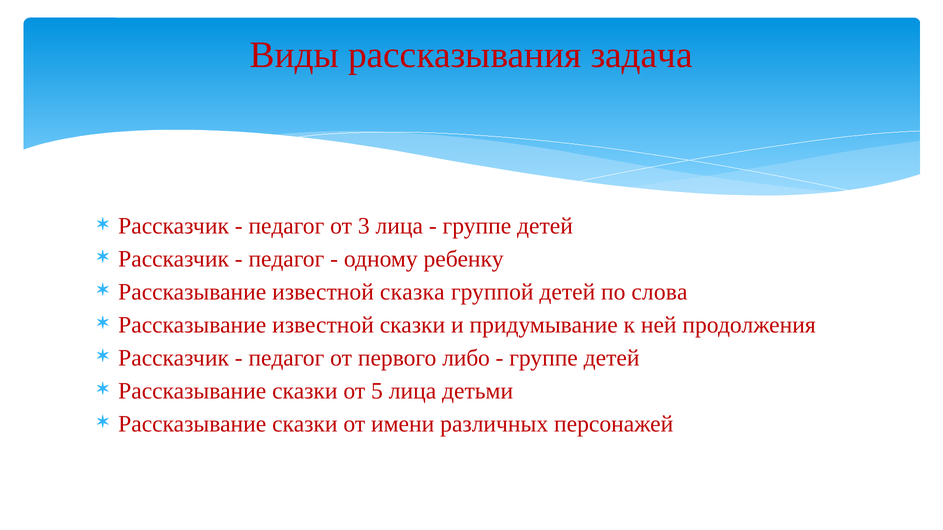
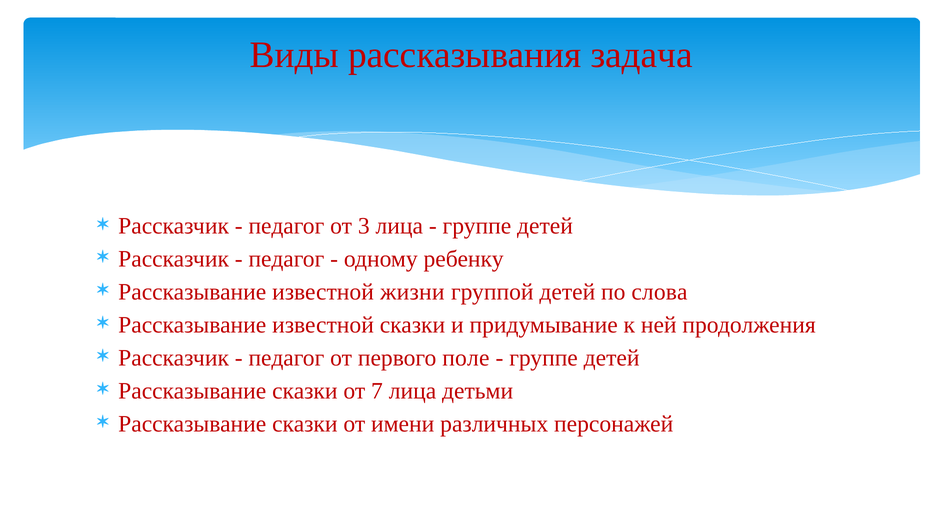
сказка: сказка -> жизни (412, 292)
либо: либо -> поле (466, 358)
5: 5 -> 7 (377, 391)
